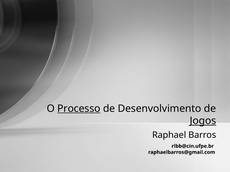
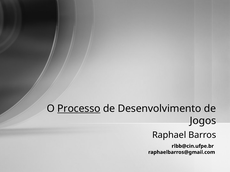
Jogos underline: present -> none (203, 121)
